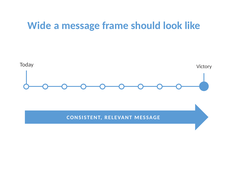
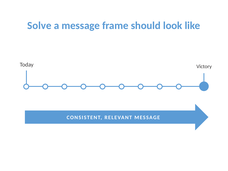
Wide: Wide -> Solve (39, 26)
